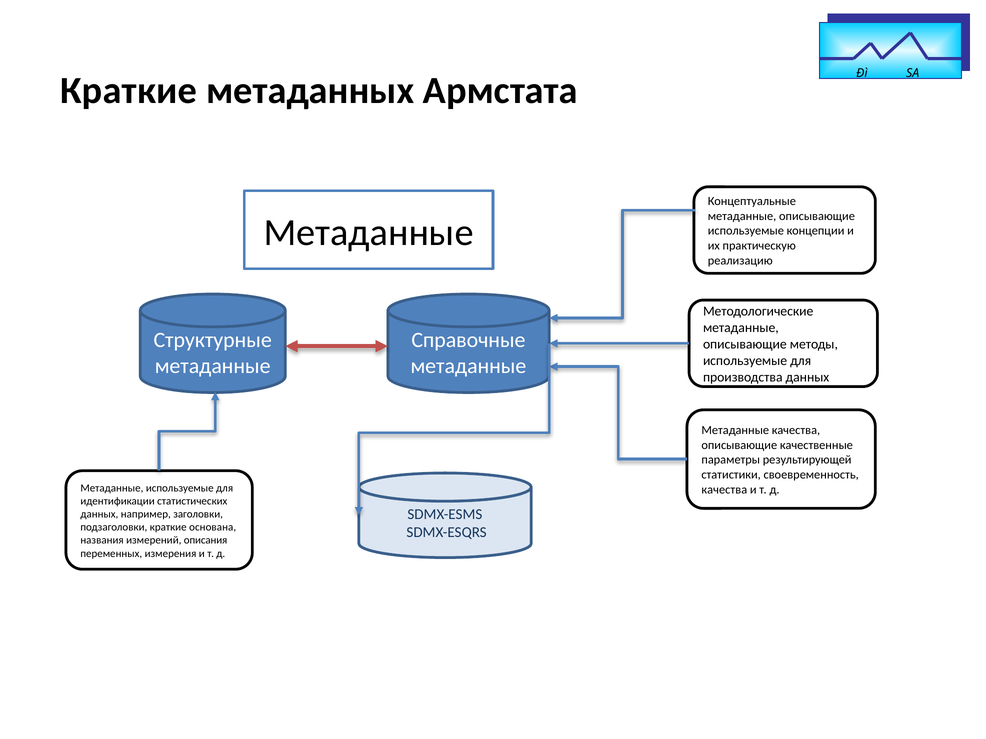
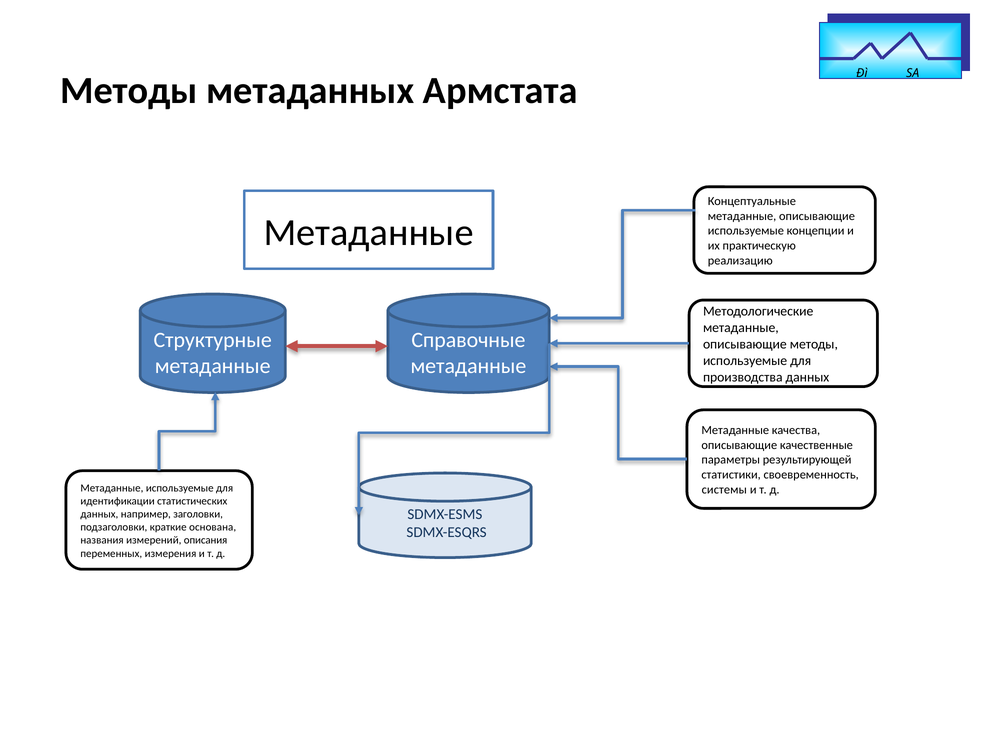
Краткие: Краткие -> Методы (129, 91)
качества: качества -> системы (724, 490)
